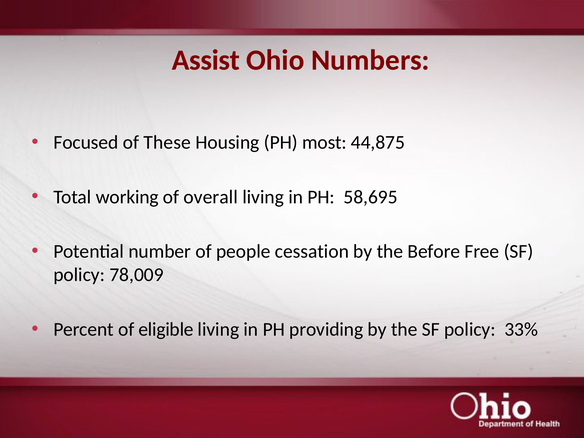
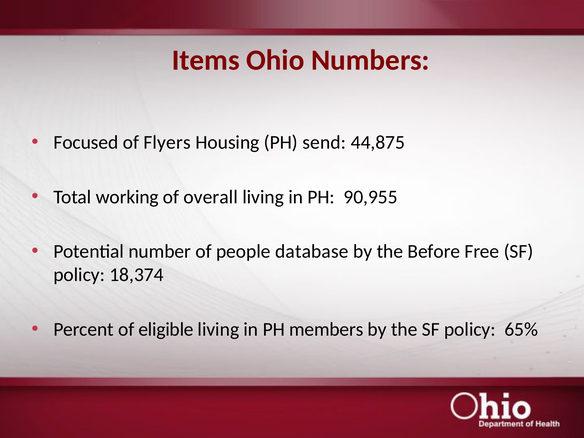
Assist: Assist -> Items (206, 60)
These: These -> Flyers (167, 142)
most: most -> send (324, 142)
58,695: 58,695 -> 90,955 (371, 197)
cessation: cessation -> database (312, 251)
78,009: 78,009 -> 18,374 (137, 275)
providing: providing -> members (326, 329)
33%: 33% -> 65% (521, 329)
